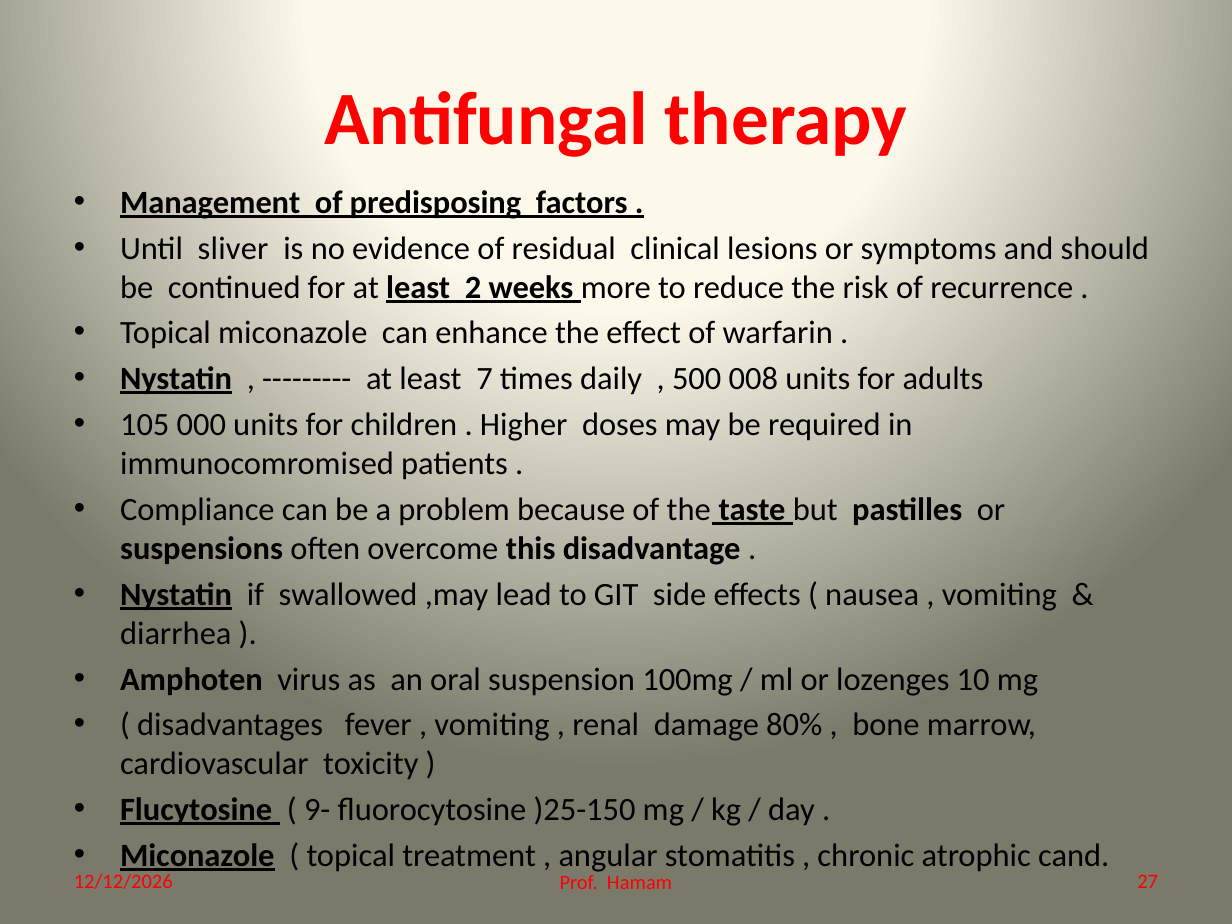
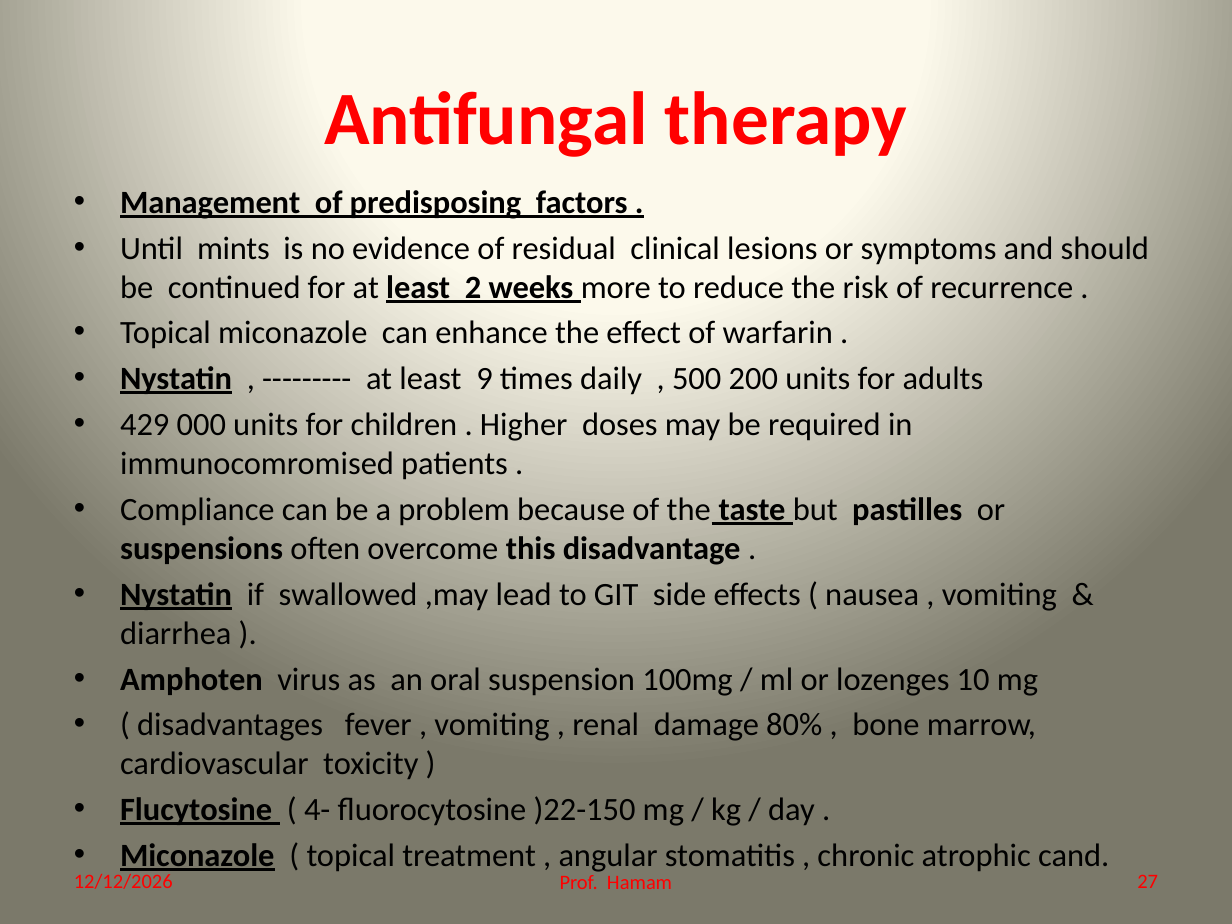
sliver: sliver -> mints (233, 248)
7: 7 -> 9 (485, 379)
008: 008 -> 200 (753, 379)
105: 105 -> 429 (145, 425)
9-: 9- -> 4- (317, 810)
)25-150: )25-150 -> )22-150 (585, 810)
